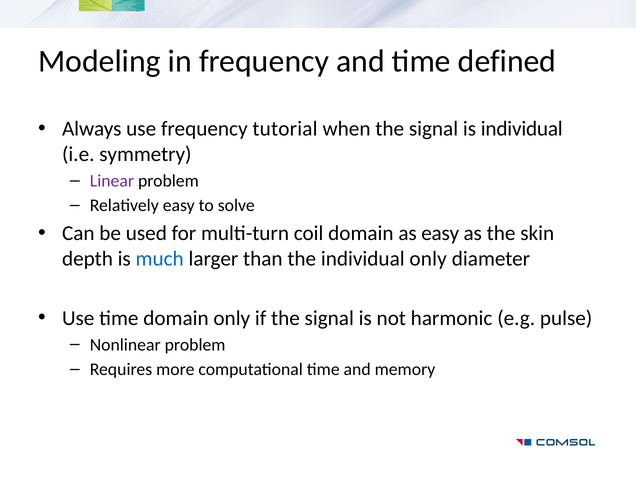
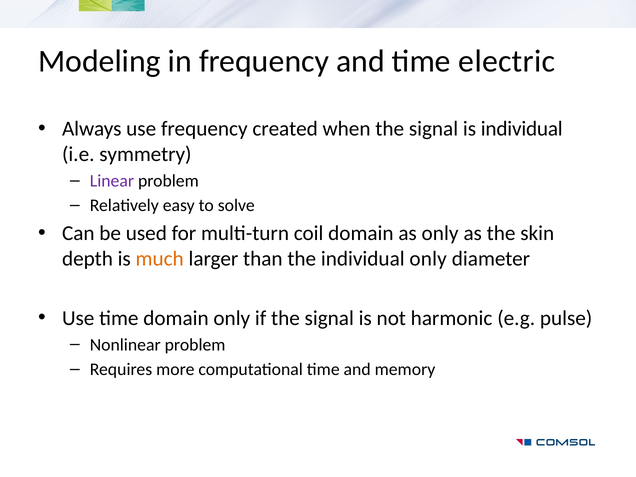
defined: defined -> electric (507, 61)
tutorial: tutorial -> created (285, 129)
as easy: easy -> only (440, 233)
much colour: blue -> orange (160, 259)
